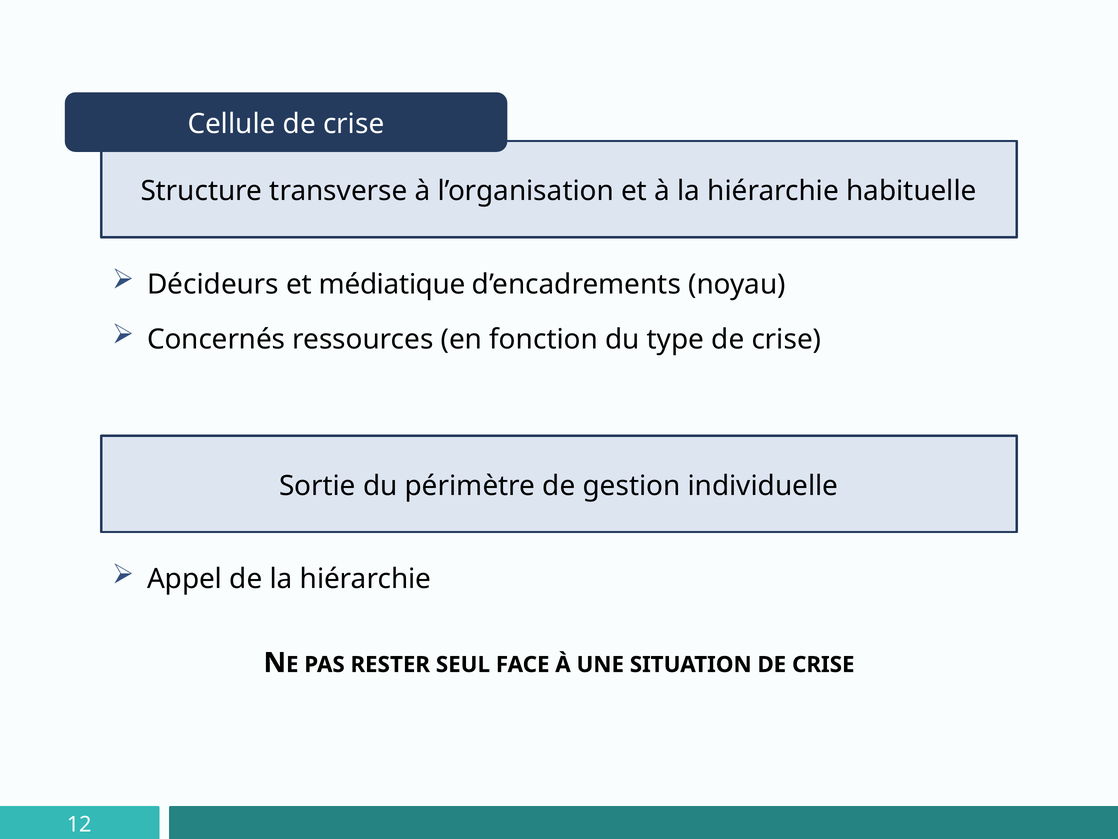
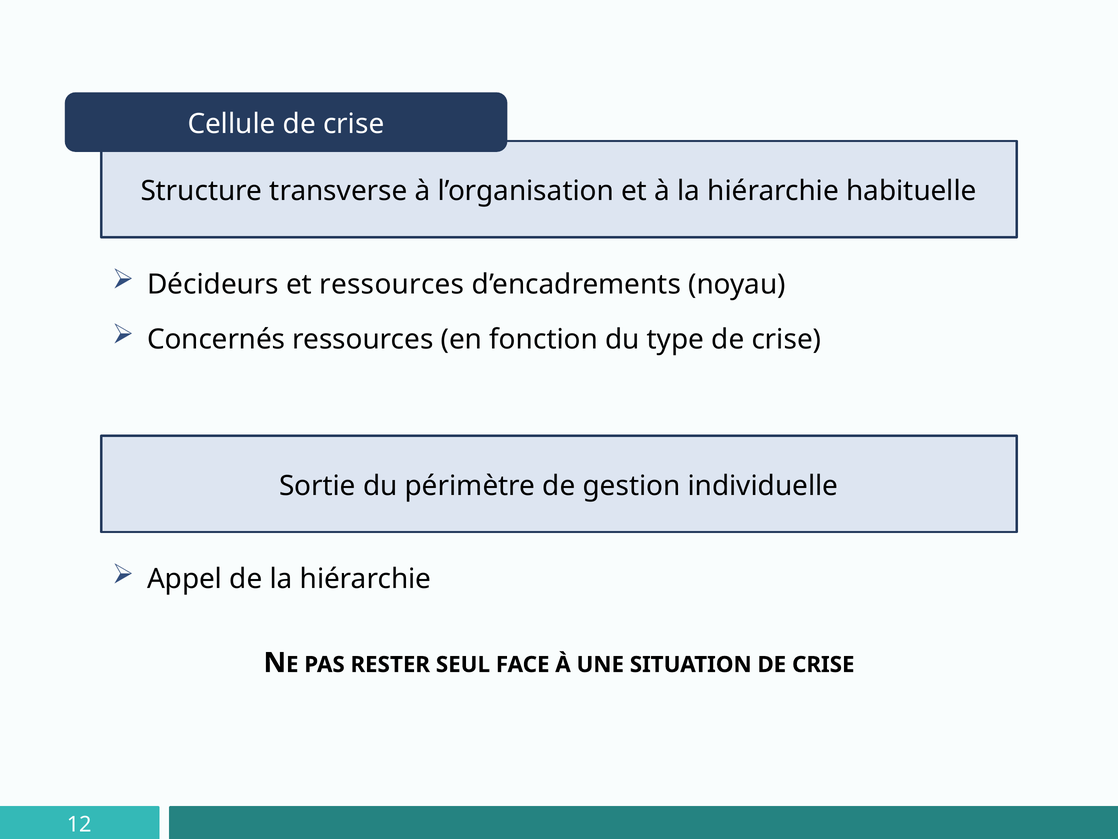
et médiatique: médiatique -> ressources (392, 284)
